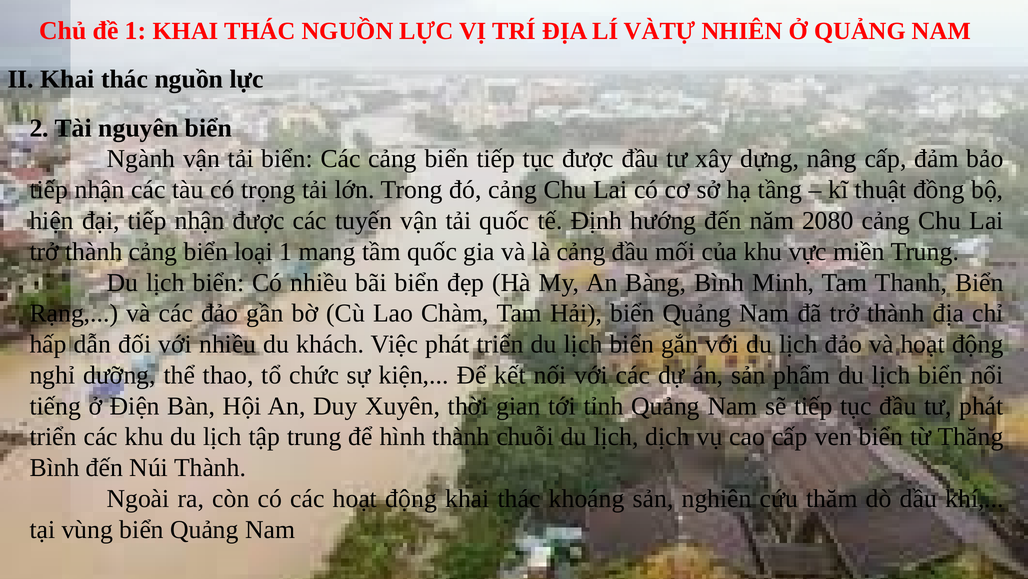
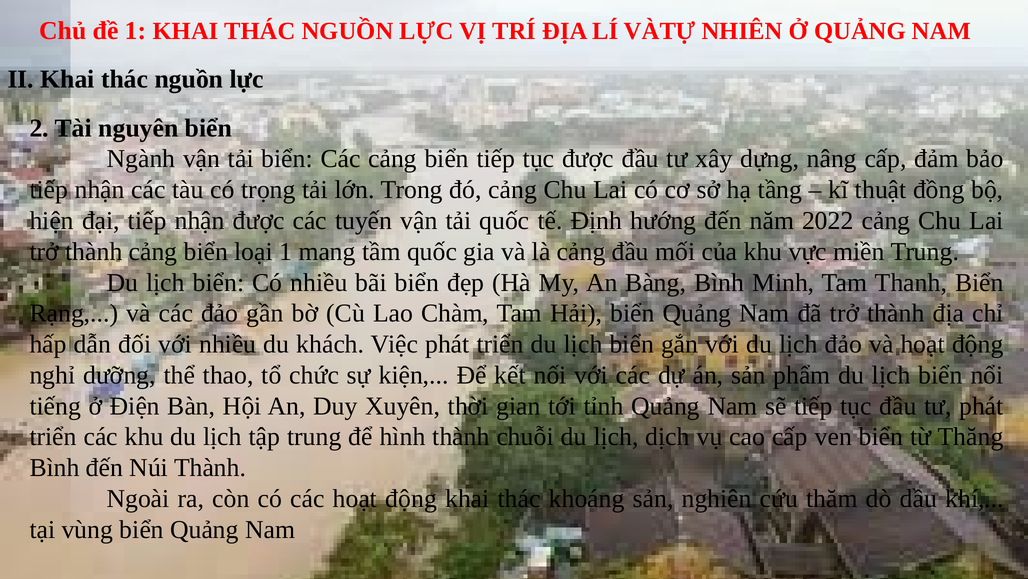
2080: 2080 -> 2022 (828, 221)
